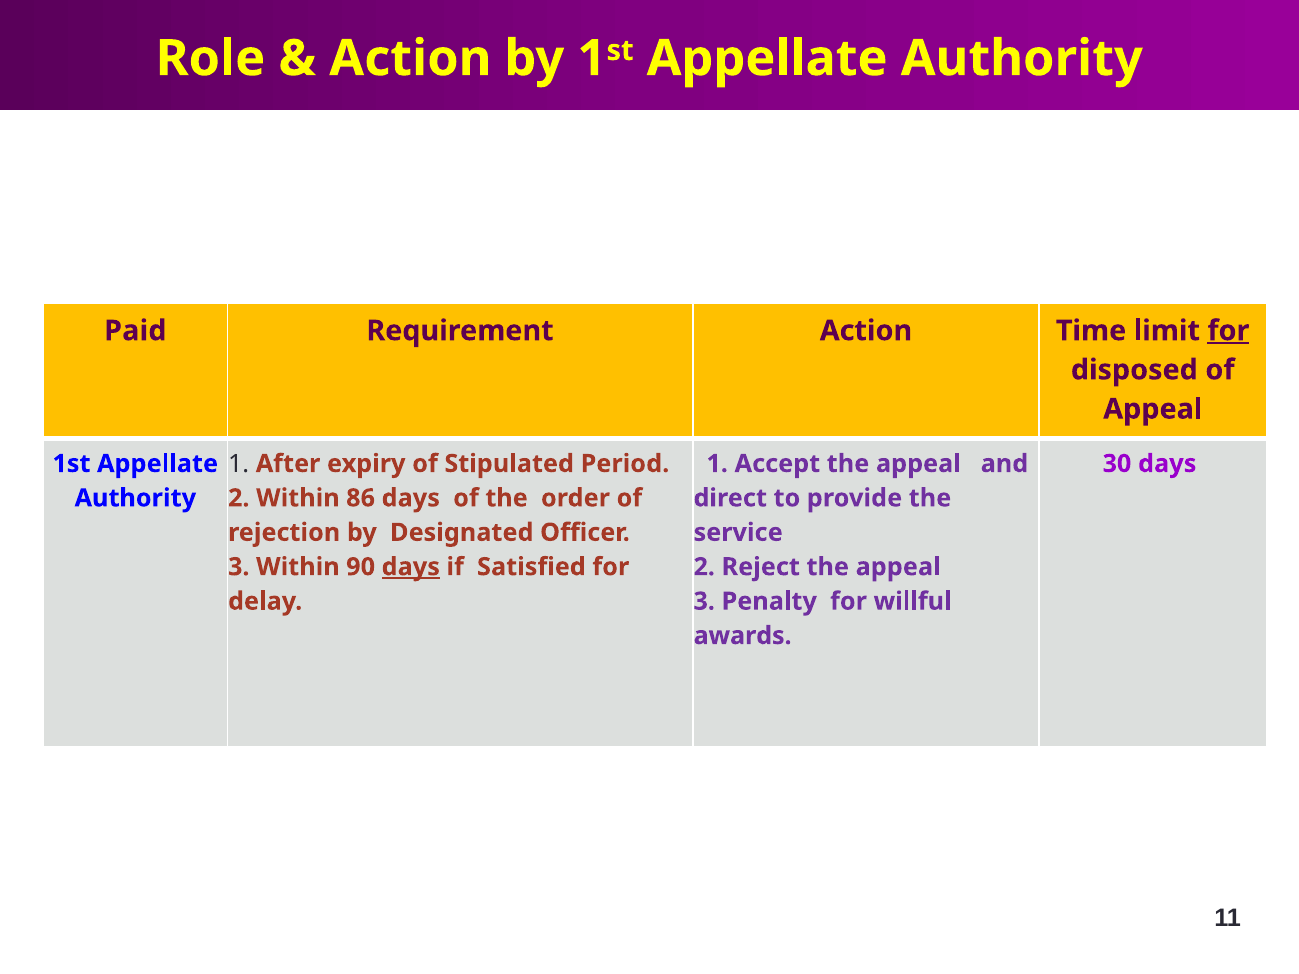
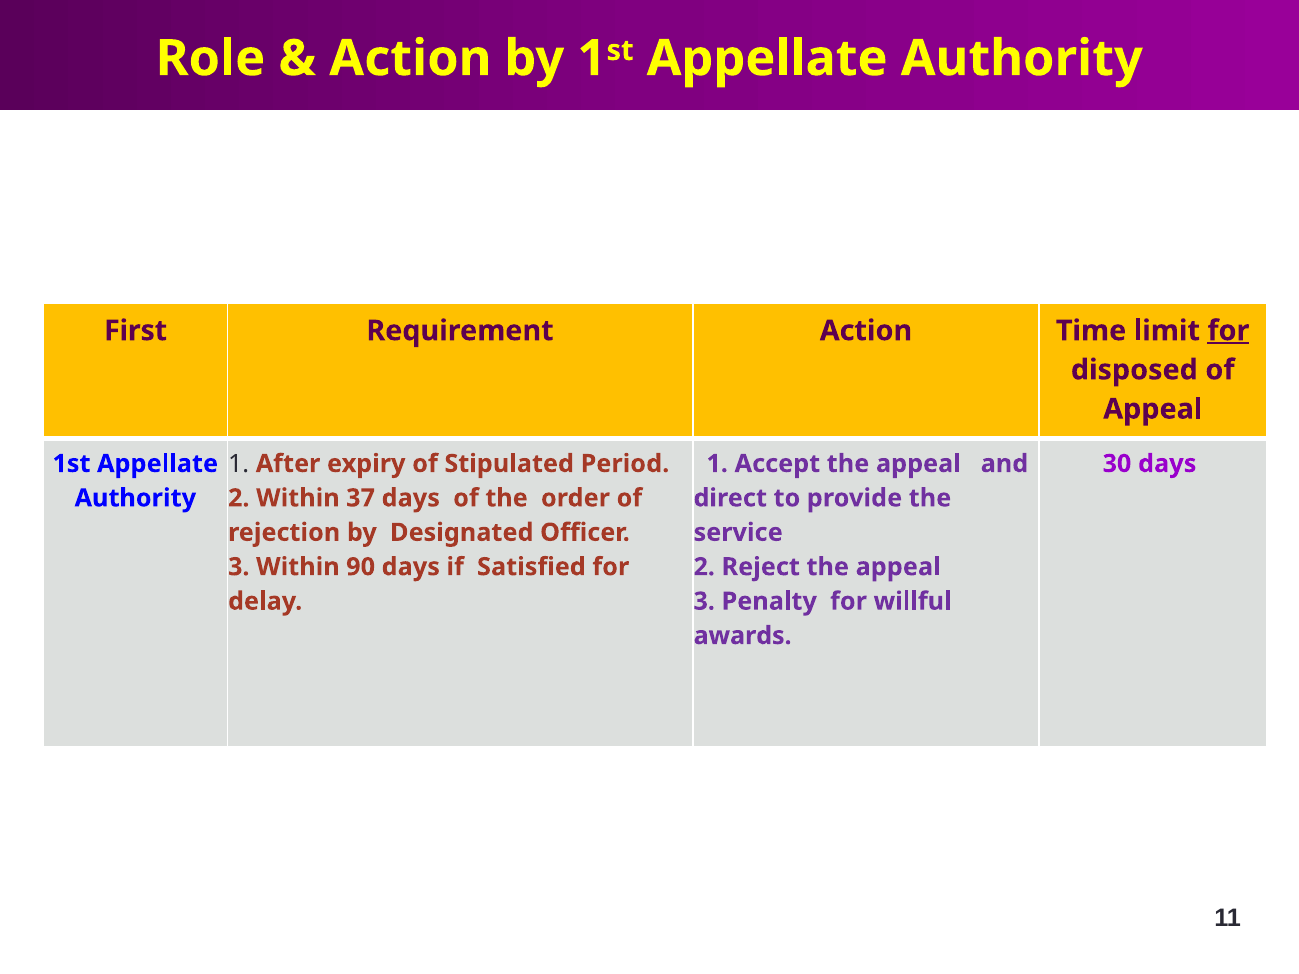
Paid: Paid -> First (136, 331)
86: 86 -> 37 (361, 498)
days underline: present -> none (411, 567)
